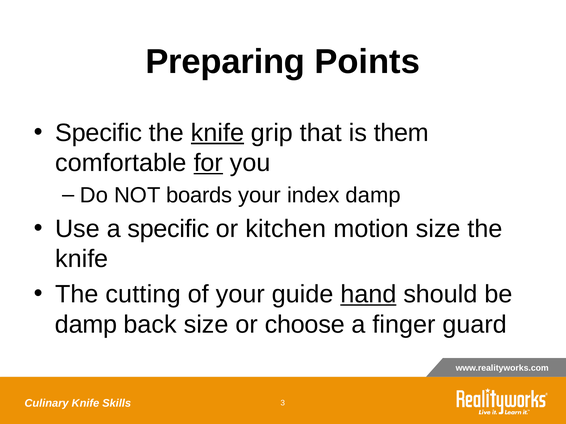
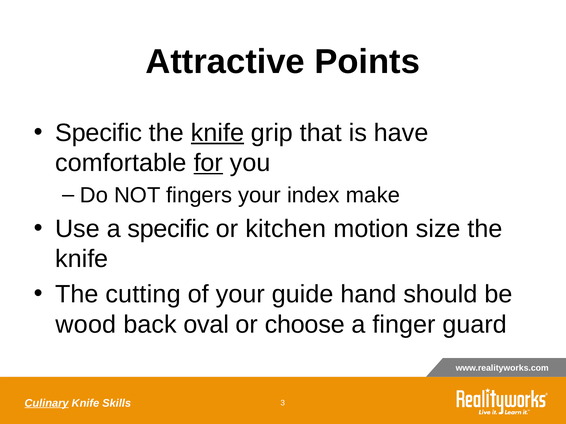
Preparing: Preparing -> Attractive (225, 62)
them: them -> have (401, 133)
boards: boards -> fingers (199, 196)
index damp: damp -> make (373, 196)
hand underline: present -> none (368, 295)
damp: damp -> wood (86, 325)
back size: size -> oval (206, 325)
Culinary underline: none -> present (47, 404)
